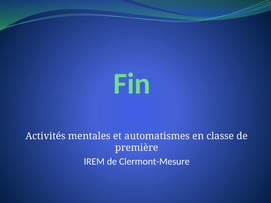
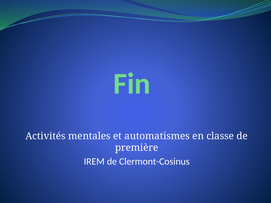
Clermont-Mesure: Clermont-Mesure -> Clermont-Cosinus (154, 162)
